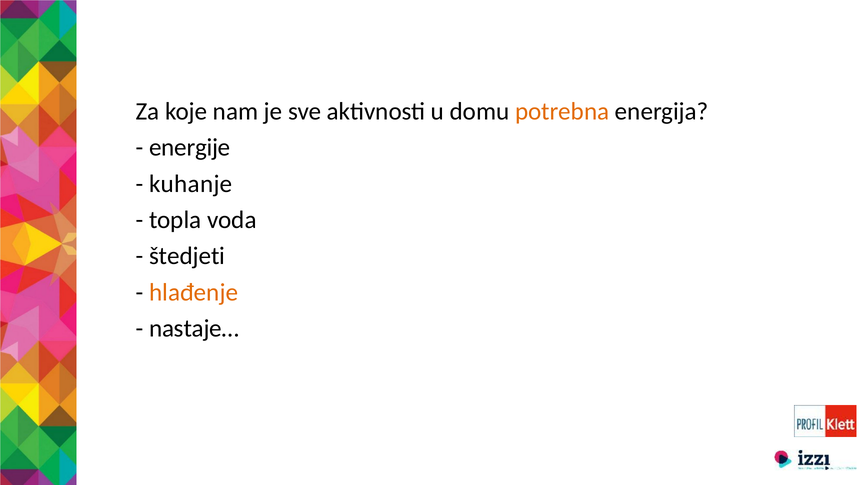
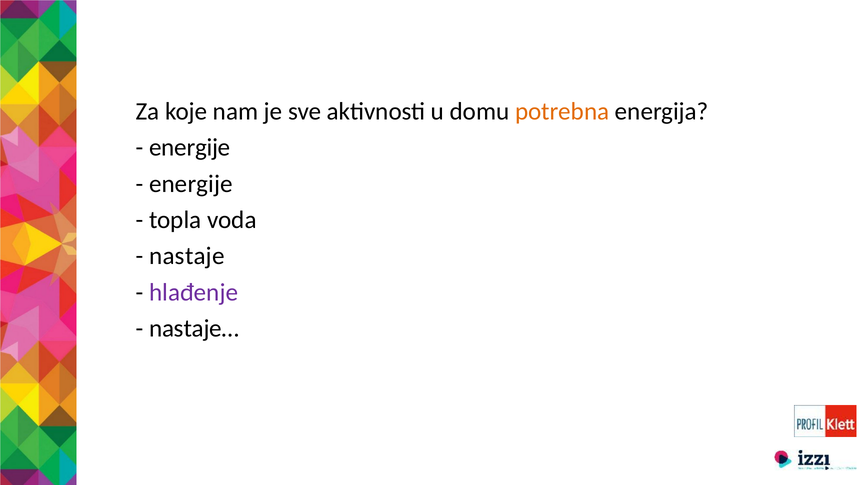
kuhanje: kuhanje -> energije (191, 184)
štedjeti: štedjeti -> nastaje (187, 256)
hlađenje colour: orange -> purple (194, 292)
